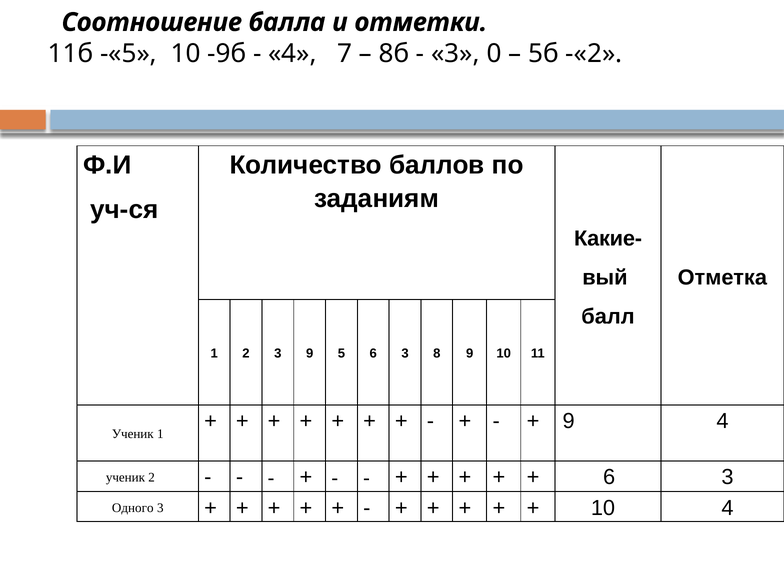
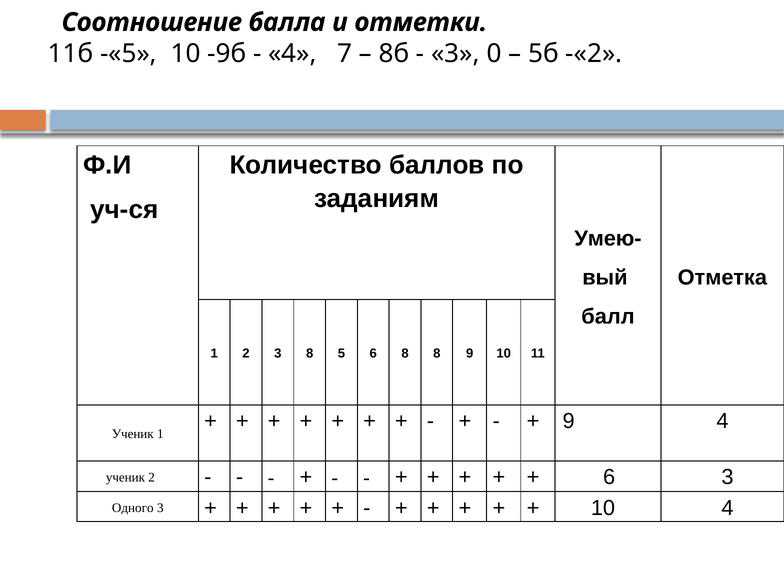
Какие-: Какие- -> Умею- (608, 239)
3 9: 9 -> 8 (310, 354)
5 6 3: 3 -> 8 (405, 354)
